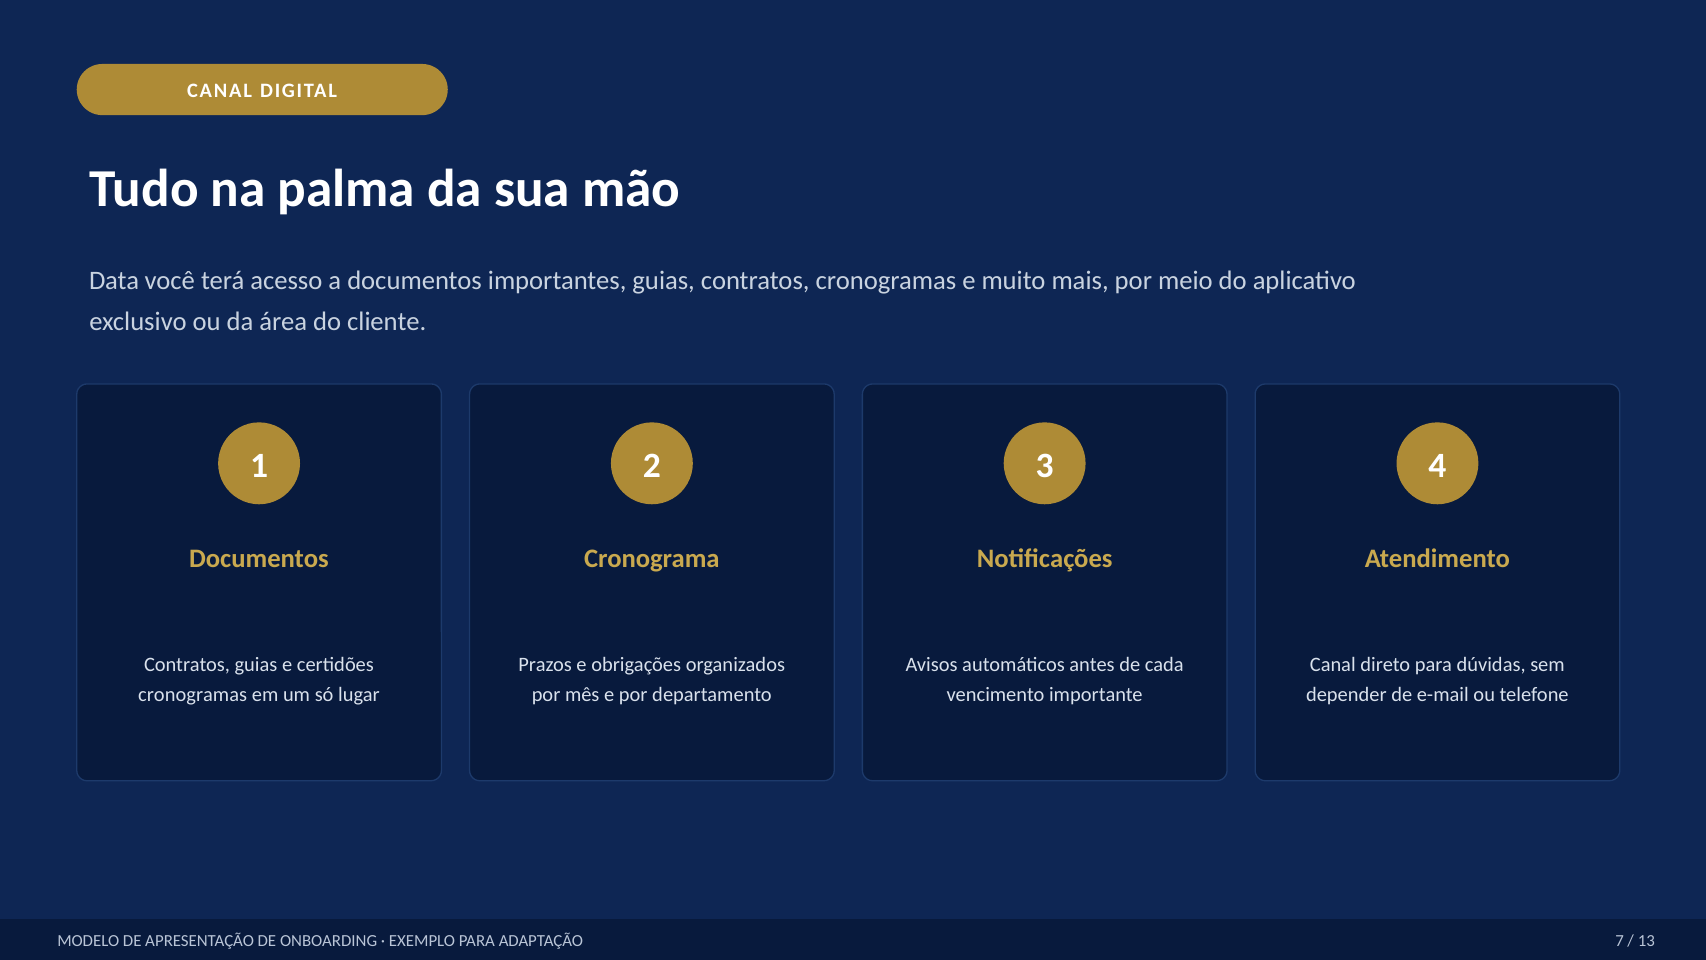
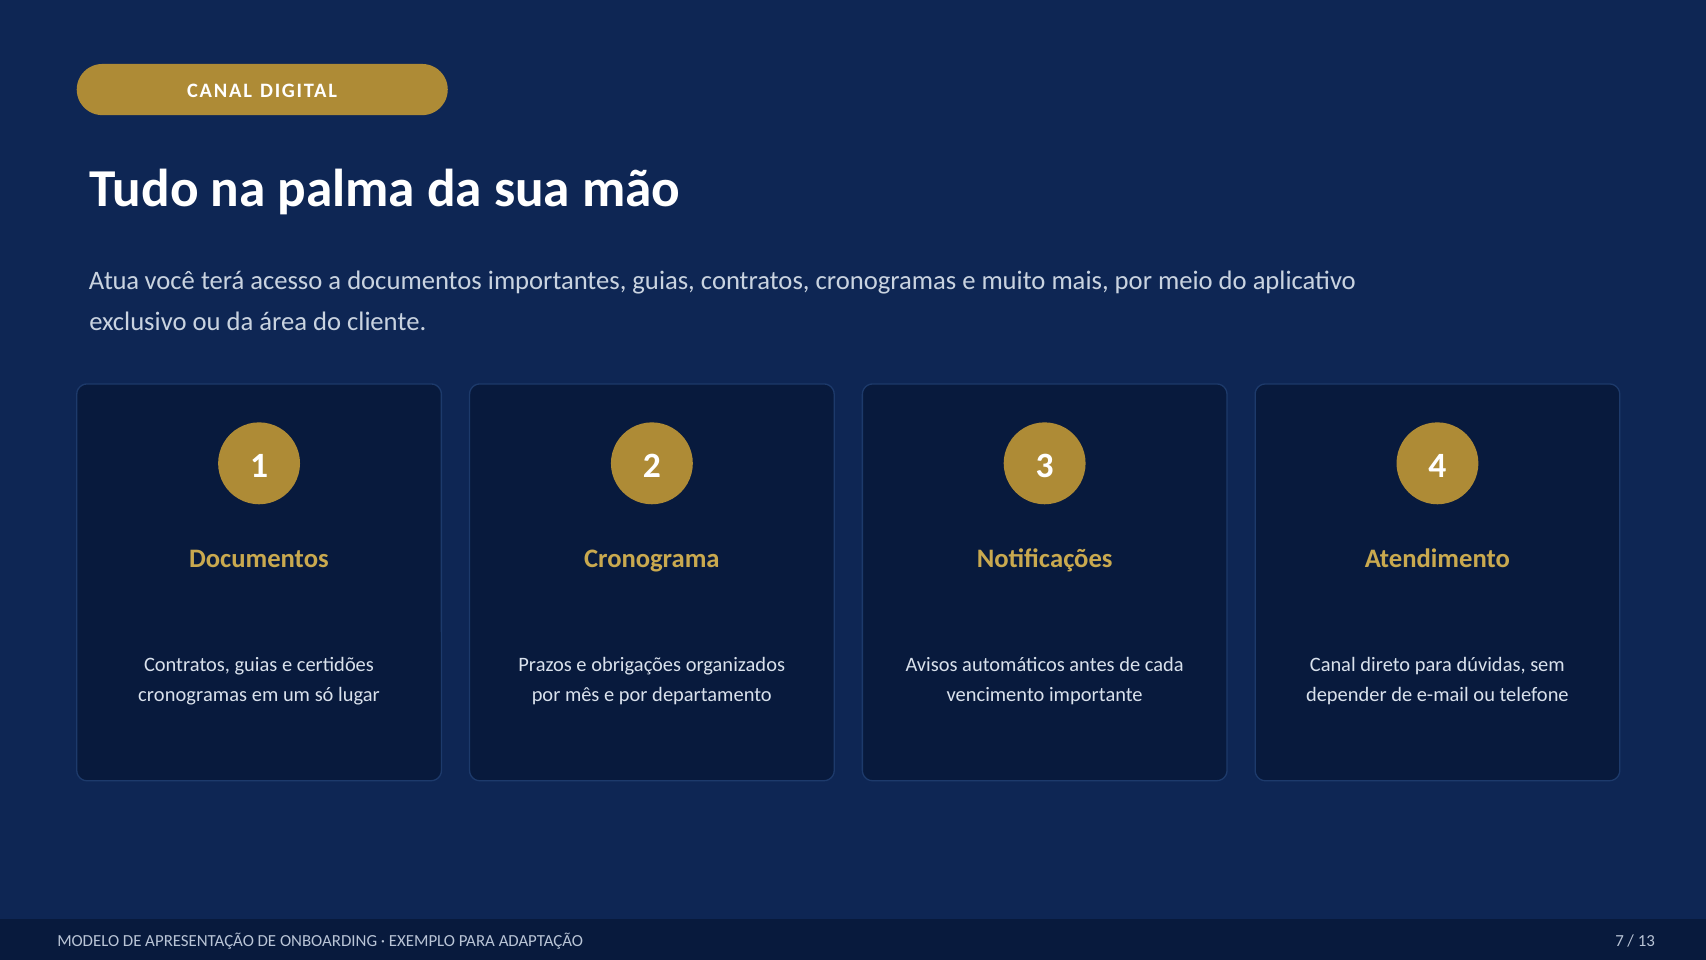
Data: Data -> Atua (114, 280)
